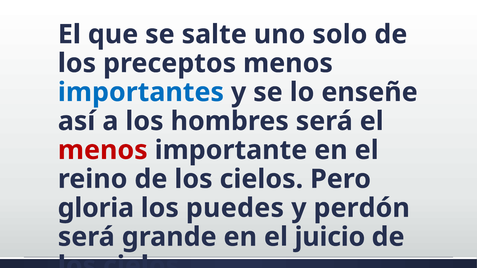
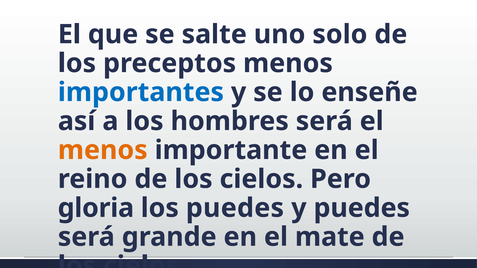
menos colour: red -> orange (103, 150)
y perdón: perdón -> puedes (362, 208)
juicio: juicio -> mate (330, 237)
